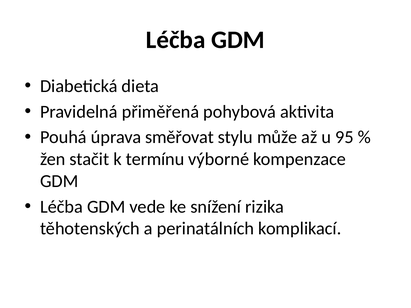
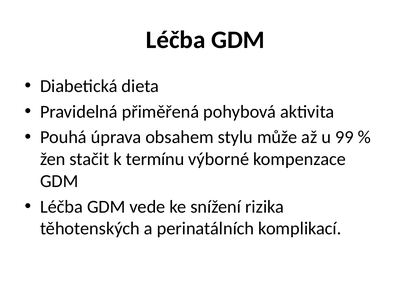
směřovat: směřovat -> obsahem (179, 137)
95: 95 -> 99 (344, 137)
